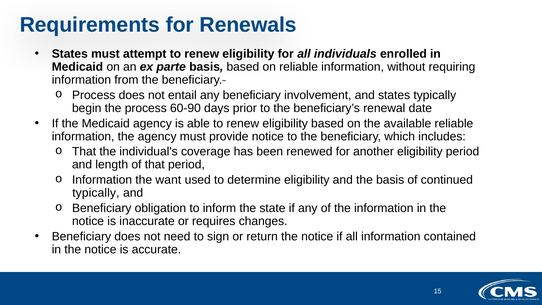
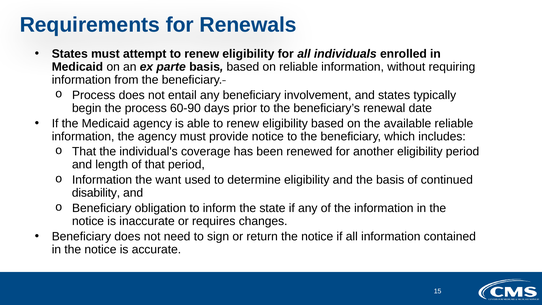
typically: typically -> disability (96, 193)
